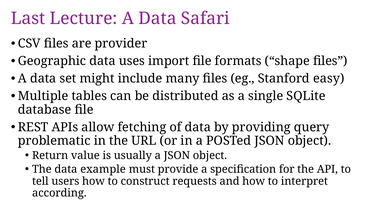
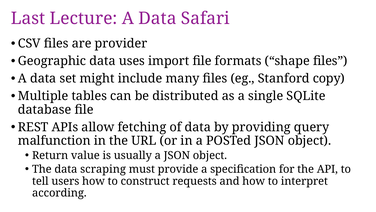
easy: easy -> copy (329, 78)
problematic: problematic -> malfunction (54, 140)
example: example -> scraping (103, 169)
